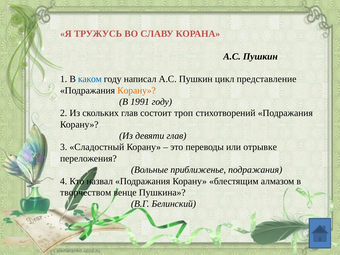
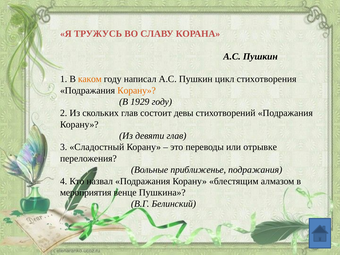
каком colour: blue -> orange (90, 79)
представление: представление -> стихотворения (267, 79)
1991: 1991 -> 1929 (140, 102)
троп: троп -> девы (184, 113)
творчеством: творчеством -> мероприятия (86, 192)
